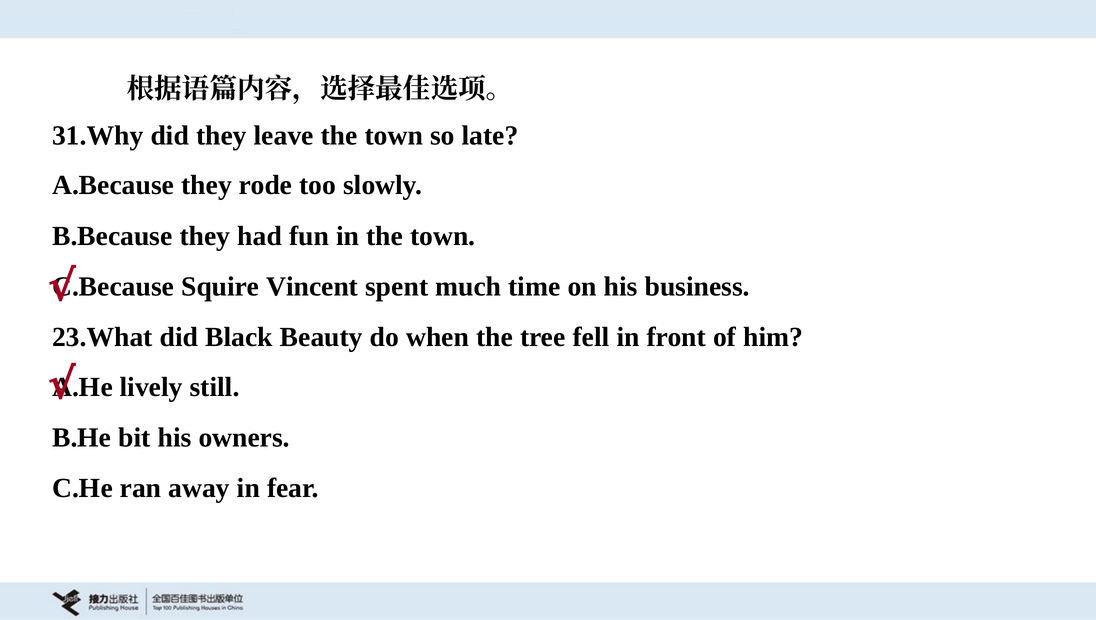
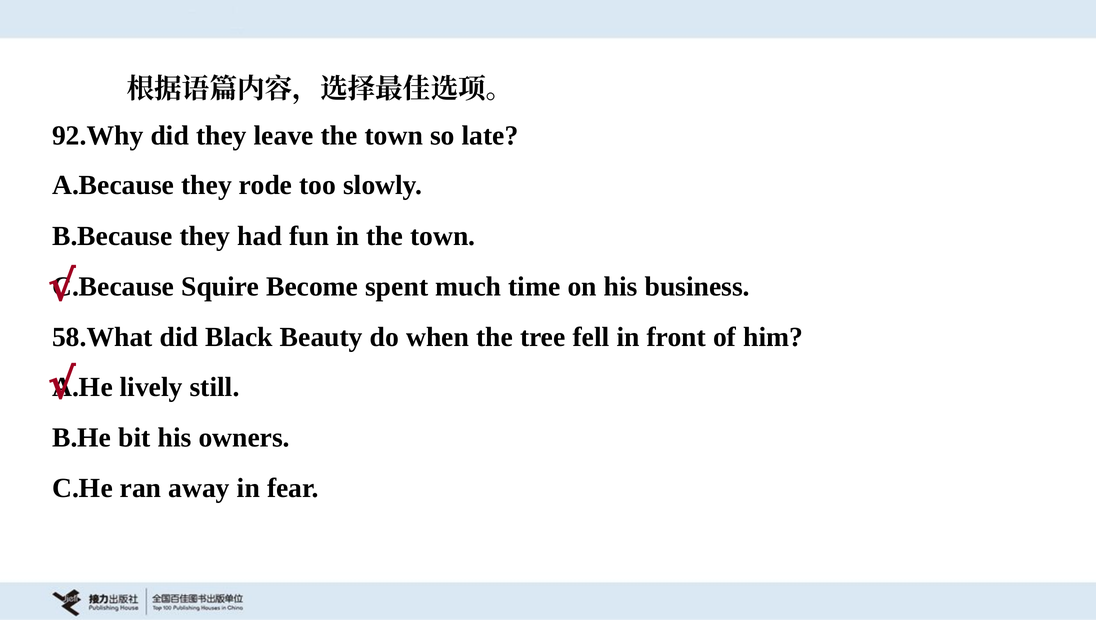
31.Why: 31.Why -> 92.Why (98, 135)
Vincent: Vincent -> Become (312, 287)
23.What: 23.What -> 58.What (102, 337)
